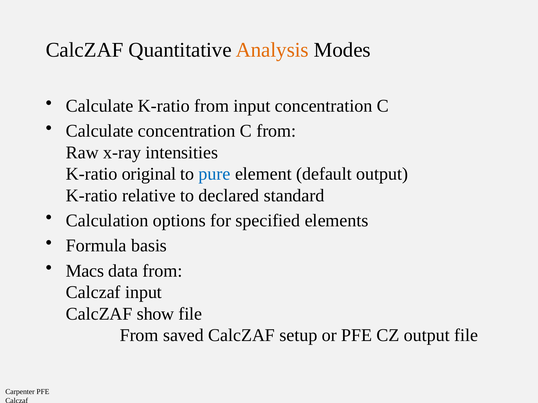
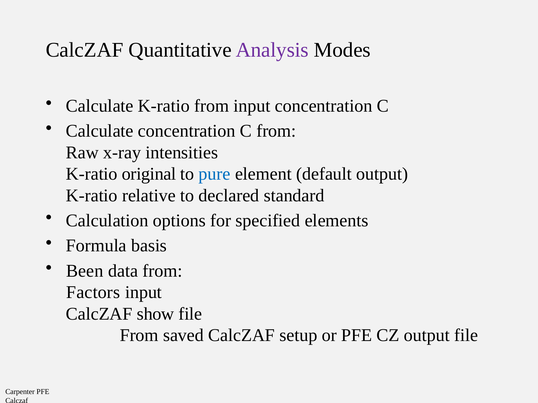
Analysis colour: orange -> purple (272, 50)
Macs: Macs -> Been (85, 271)
Calczaf: Calczaf -> Factors (93, 293)
